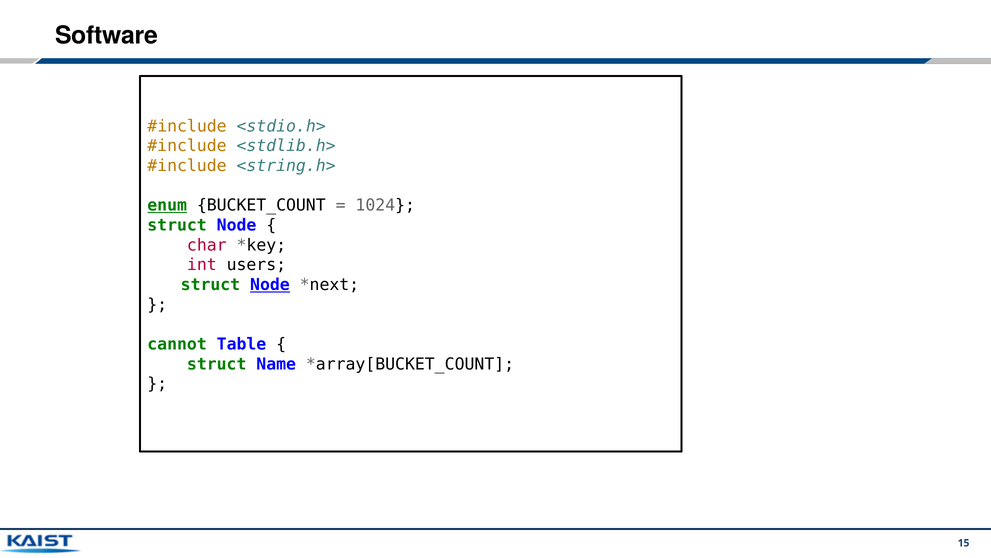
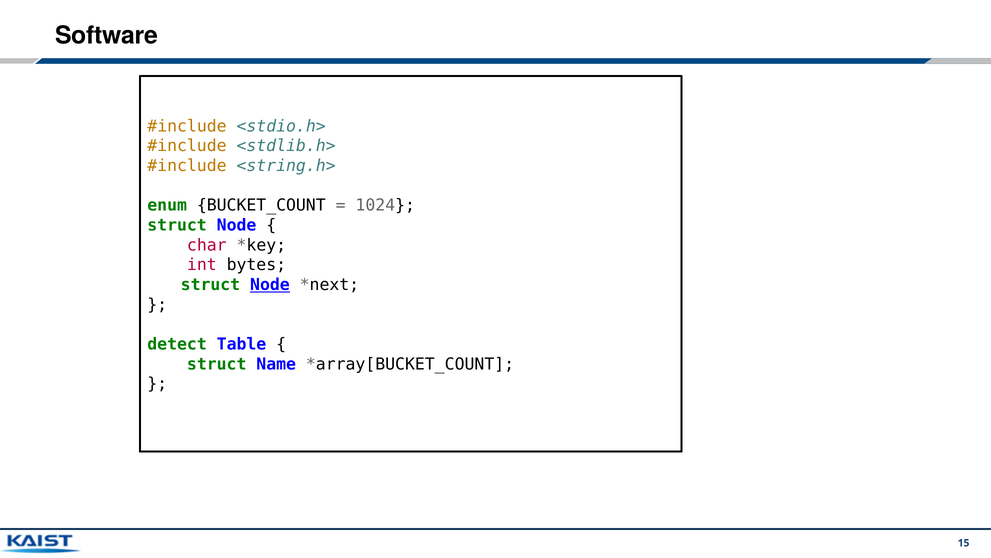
enum underline: present -> none (167, 205)
users: users -> bytes (256, 265)
cannot: cannot -> detect (177, 344)
